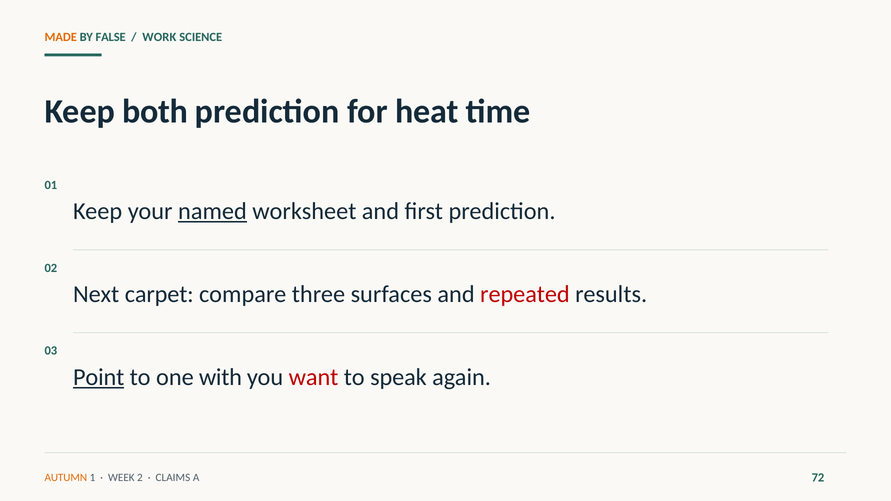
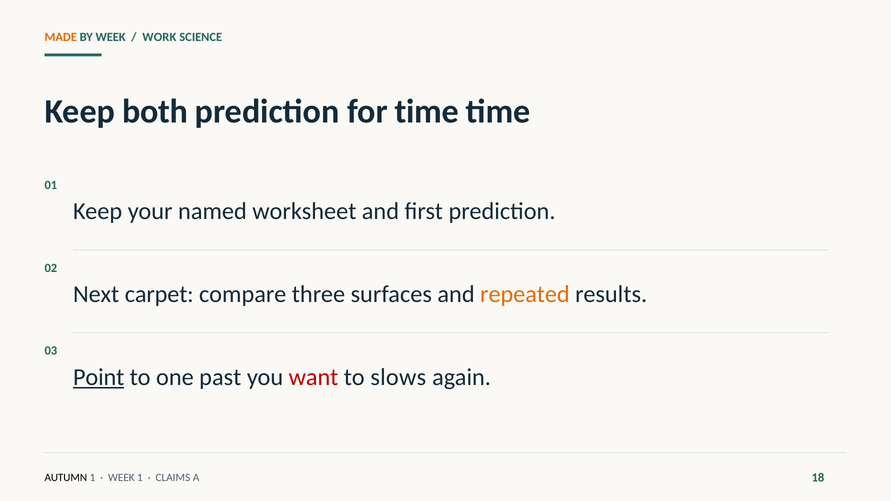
BY FALSE: FALSE -> WEEK (111, 37)
for heat: heat -> time (427, 111)
named underline: present -> none (212, 212)
repeated colour: red -> orange (525, 294)
with: with -> past (220, 377)
speak: speak -> slows (398, 377)
AUTUMN colour: orange -> black (66, 478)
WEEK 2: 2 -> 1 (140, 478)
72: 72 -> 18 (818, 478)
